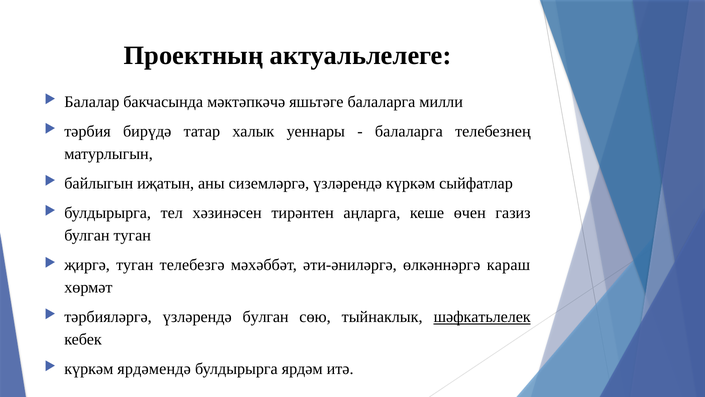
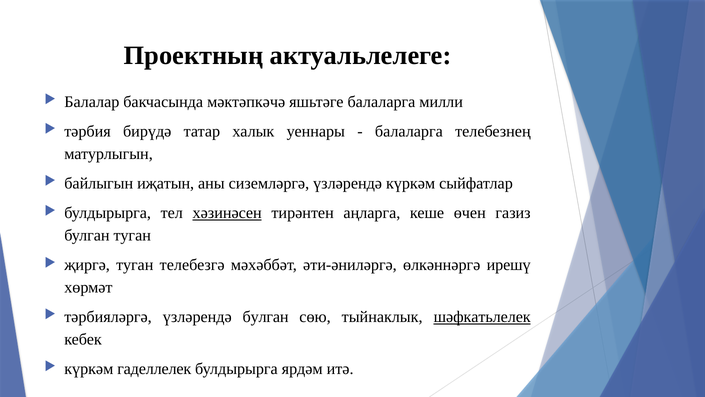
хәзинәсен underline: none -> present (227, 213)
караш: караш -> ирешү (509, 265)
ярдәмендә: ярдәмендә -> гаделлелек (154, 369)
